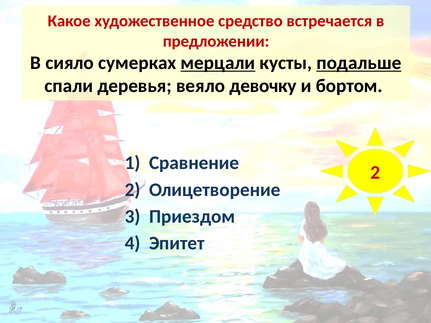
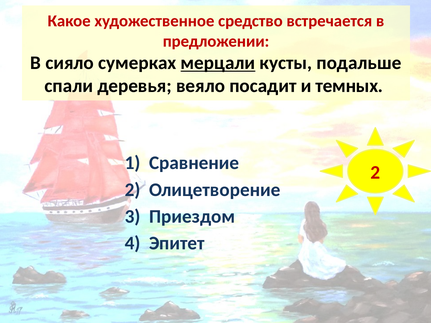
подальше underline: present -> none (359, 63)
девочку: девочку -> посадит (263, 86)
бортом: бортом -> темных (349, 86)
